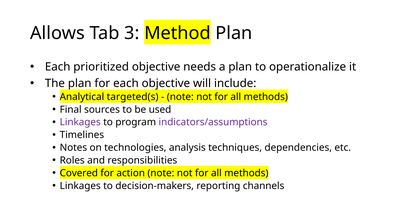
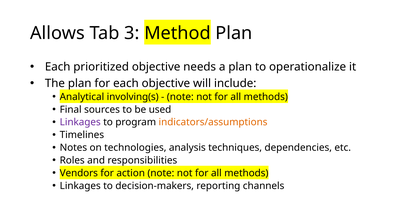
targeted(s: targeted(s -> involving(s (133, 97)
indicators/assumptions colour: purple -> orange (213, 122)
Covered: Covered -> Vendors (79, 173)
